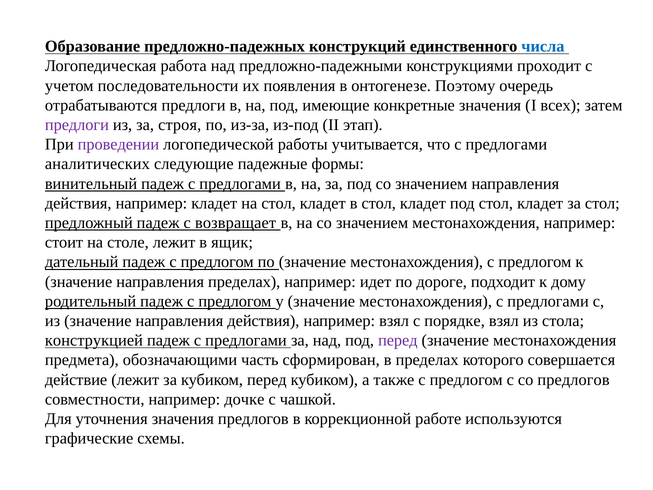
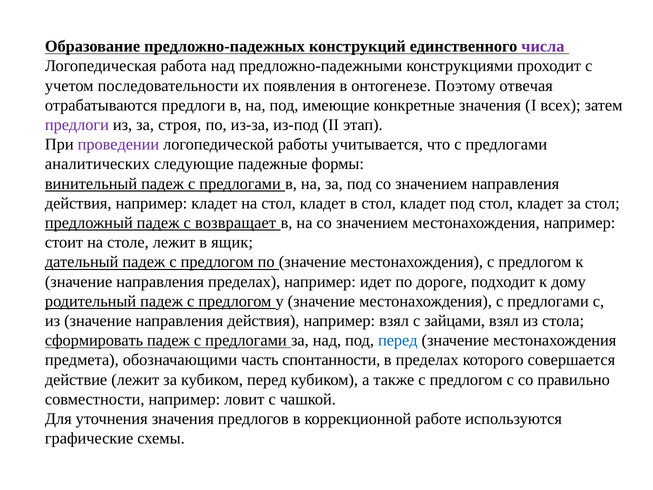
числа colour: blue -> purple (543, 46)
очередь: очередь -> отвечая (526, 86)
порядке: порядке -> зайцами (455, 321)
конструкцией: конструкцией -> сформировать (94, 340)
перед colour: purple -> blue (398, 340)
сформирован: сформирован -> спонтанности (331, 360)
со предлогов: предлогов -> правильно (574, 379)
дочке: дочке -> ловит (244, 399)
